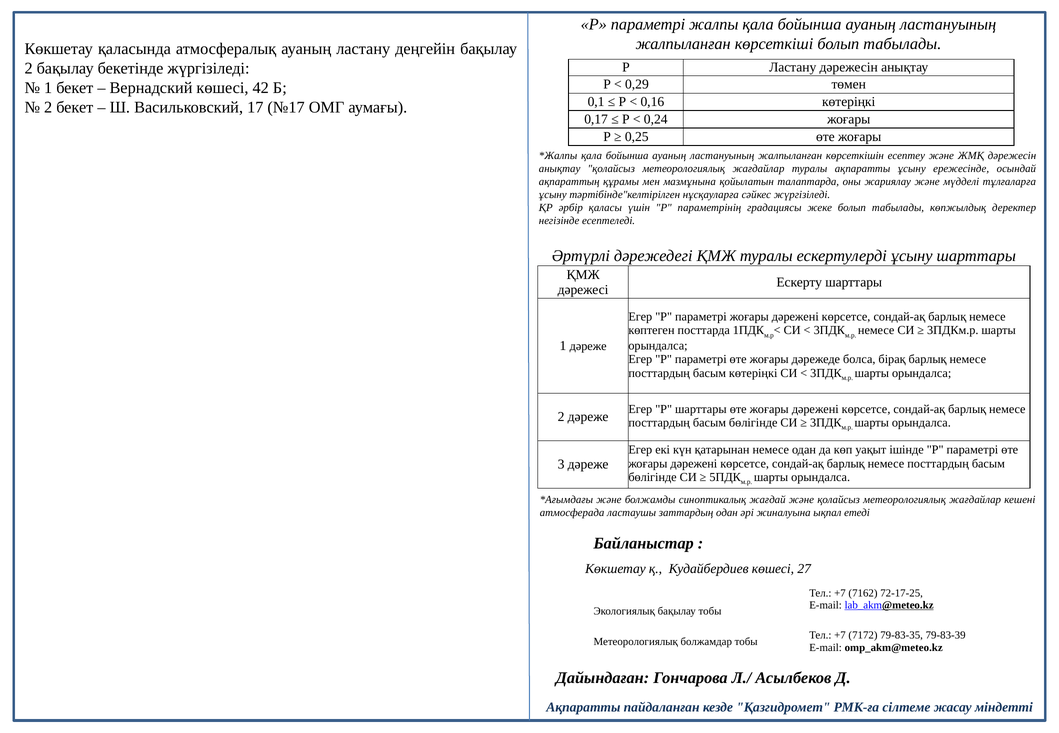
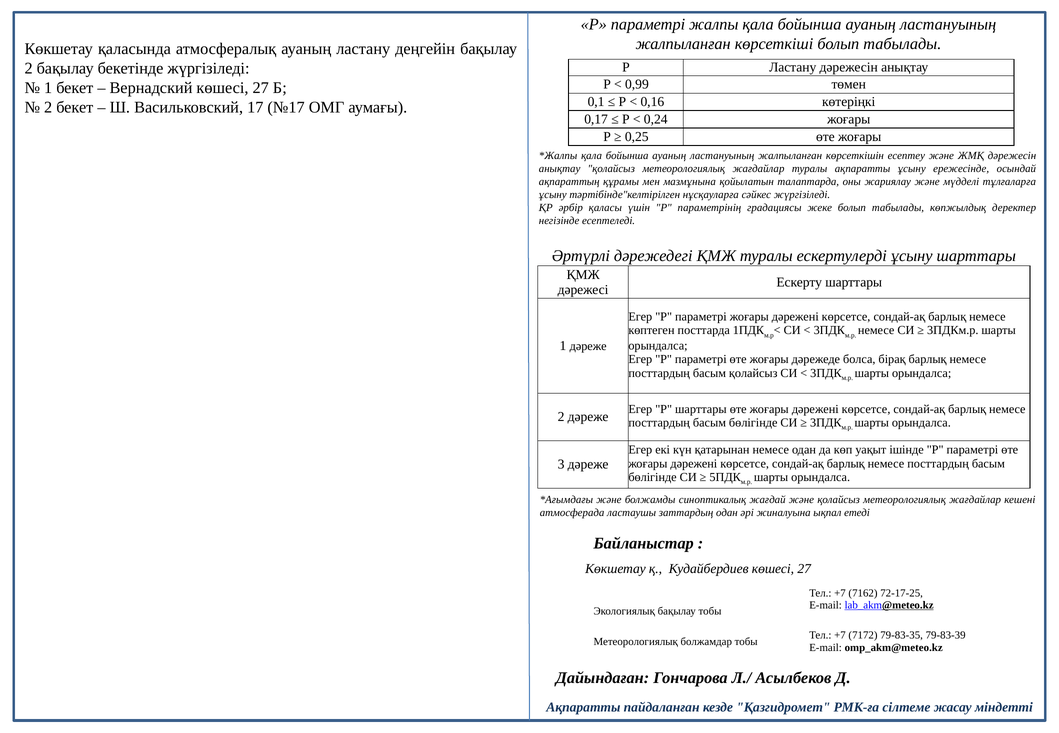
0,29: 0,29 -> 0,99 (637, 84)
Вернадский көшесі 42: 42 -> 27 (261, 88)
басым көтеріңкі: көтеріңкі -> қолайсыз (753, 373)
